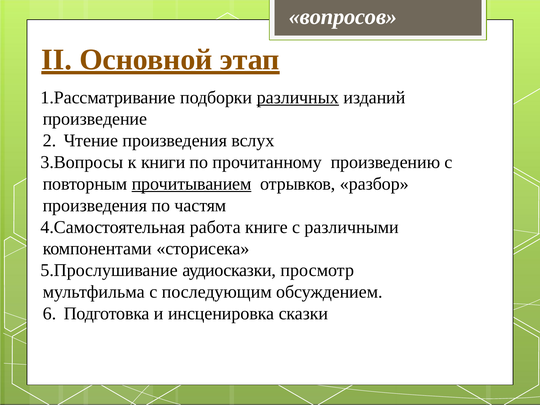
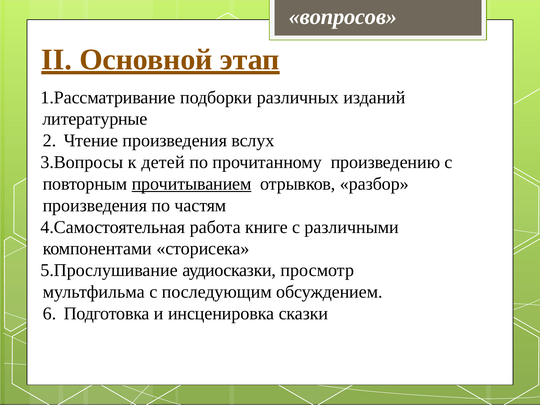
различных underline: present -> none (298, 97)
произведение: произведение -> литературные (95, 119)
книги: книги -> детей (163, 162)
